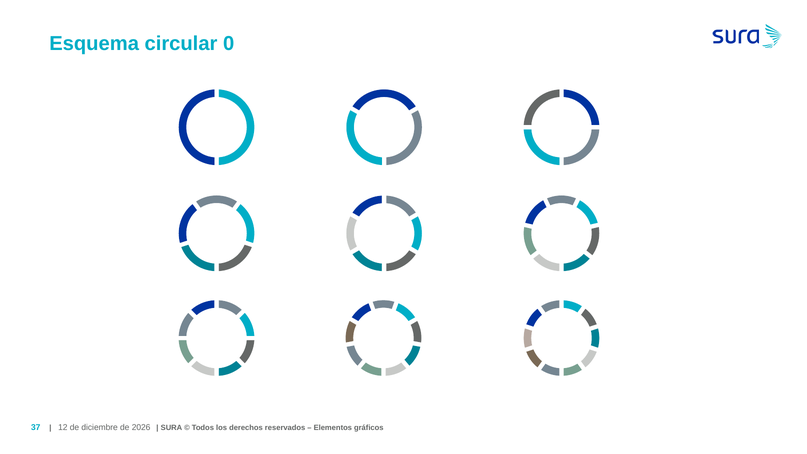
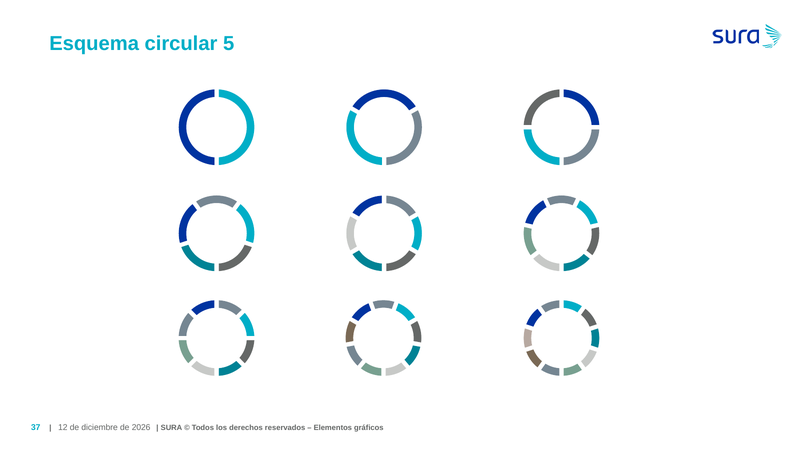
0: 0 -> 5 (229, 43)
